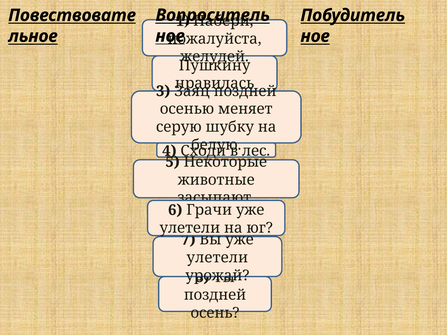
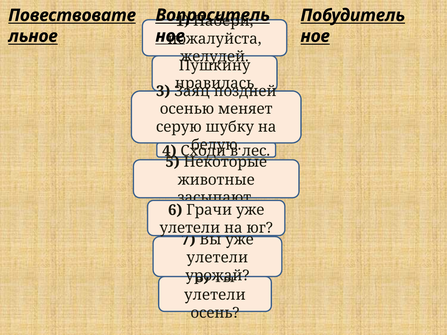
поздней: поздней -> улетели (215, 295)
